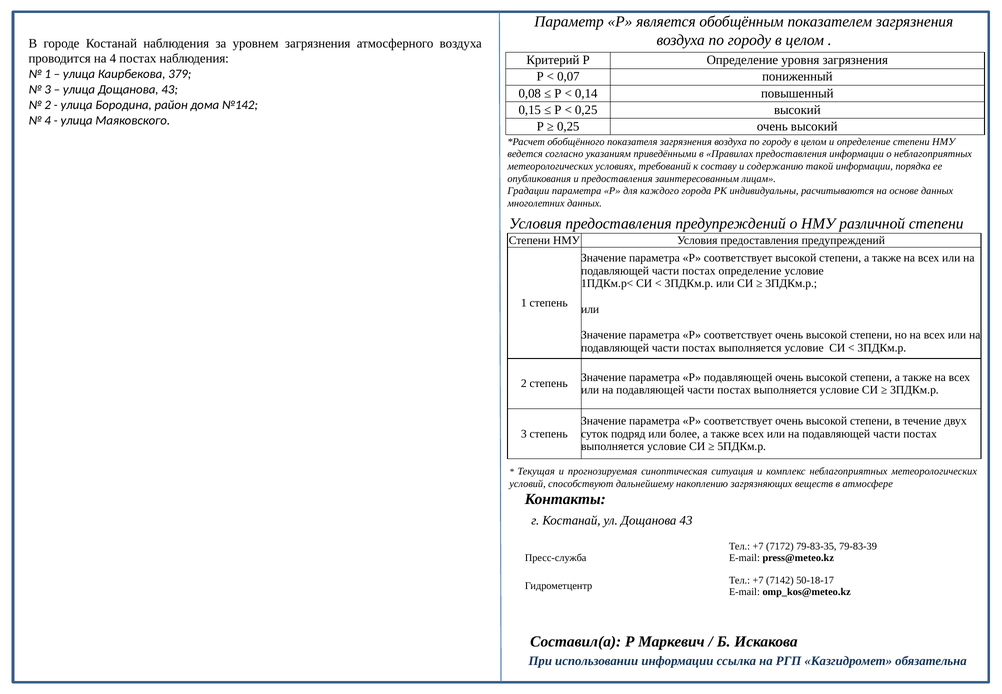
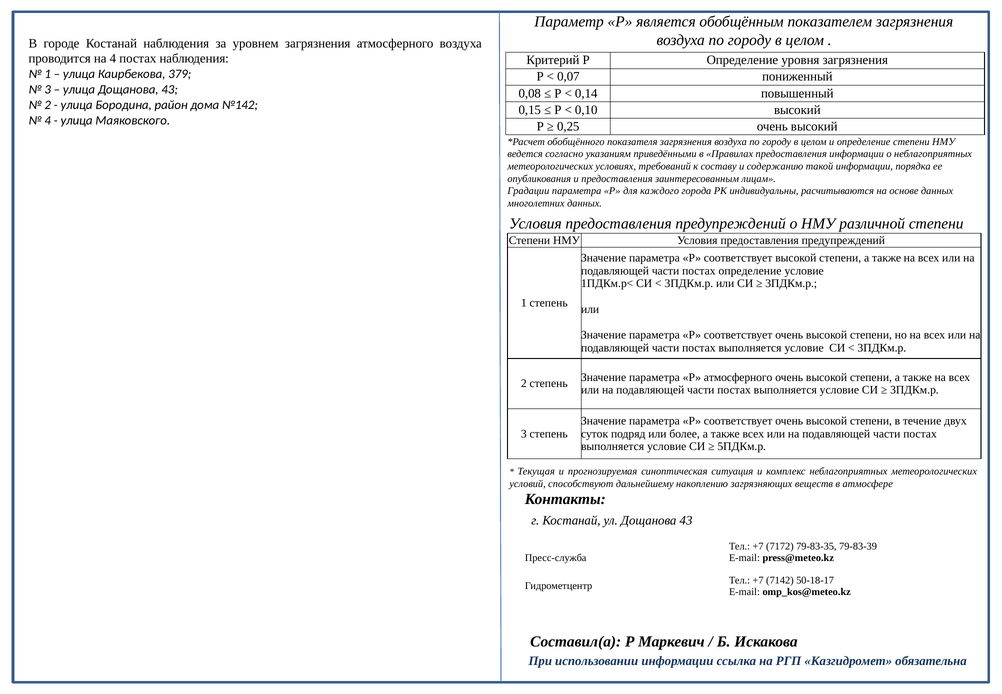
0,25: 0,25 -> 0,10 (586, 110)
Р подавляющей: подавляющей -> атмосферного (738, 377)
